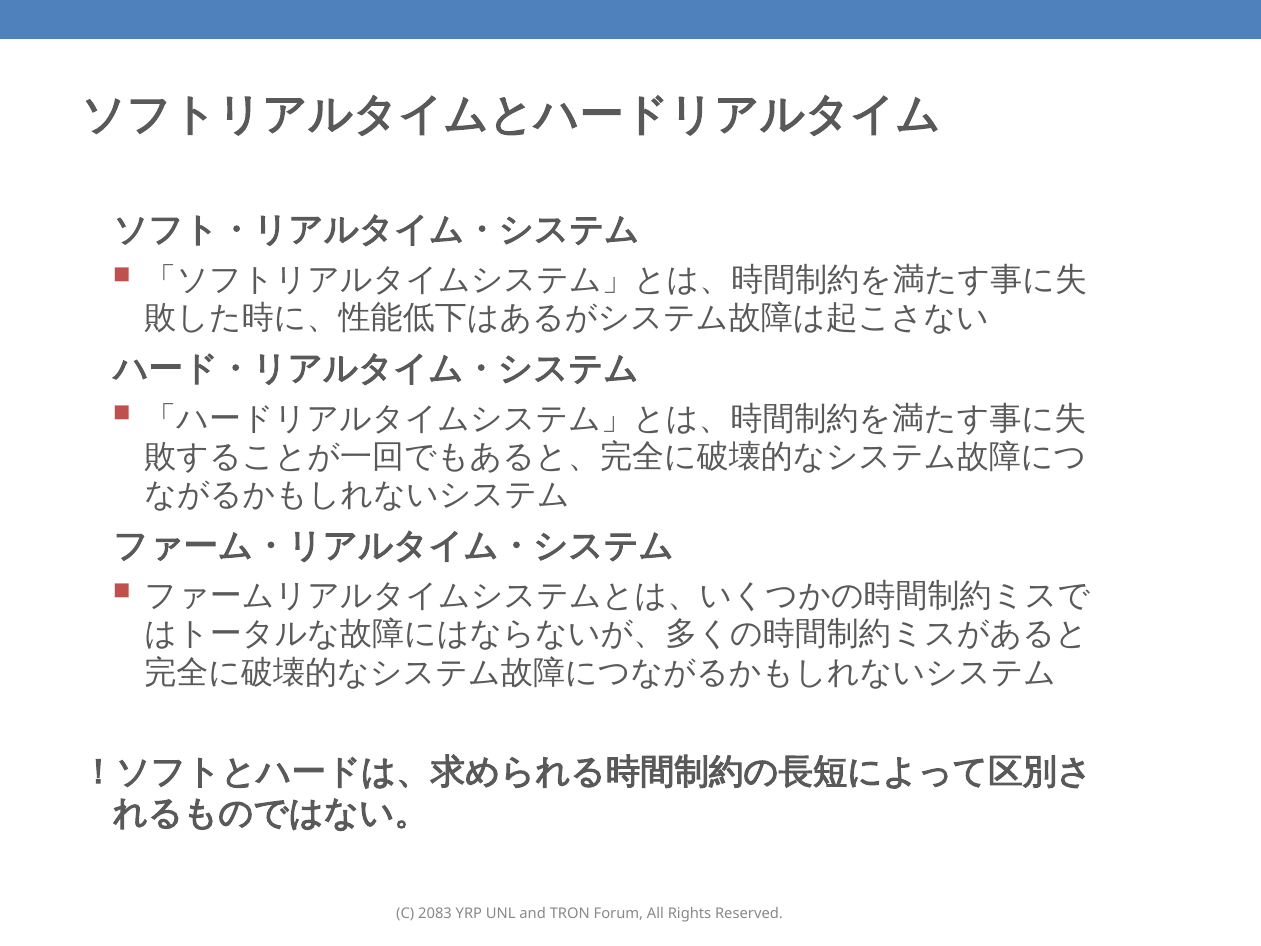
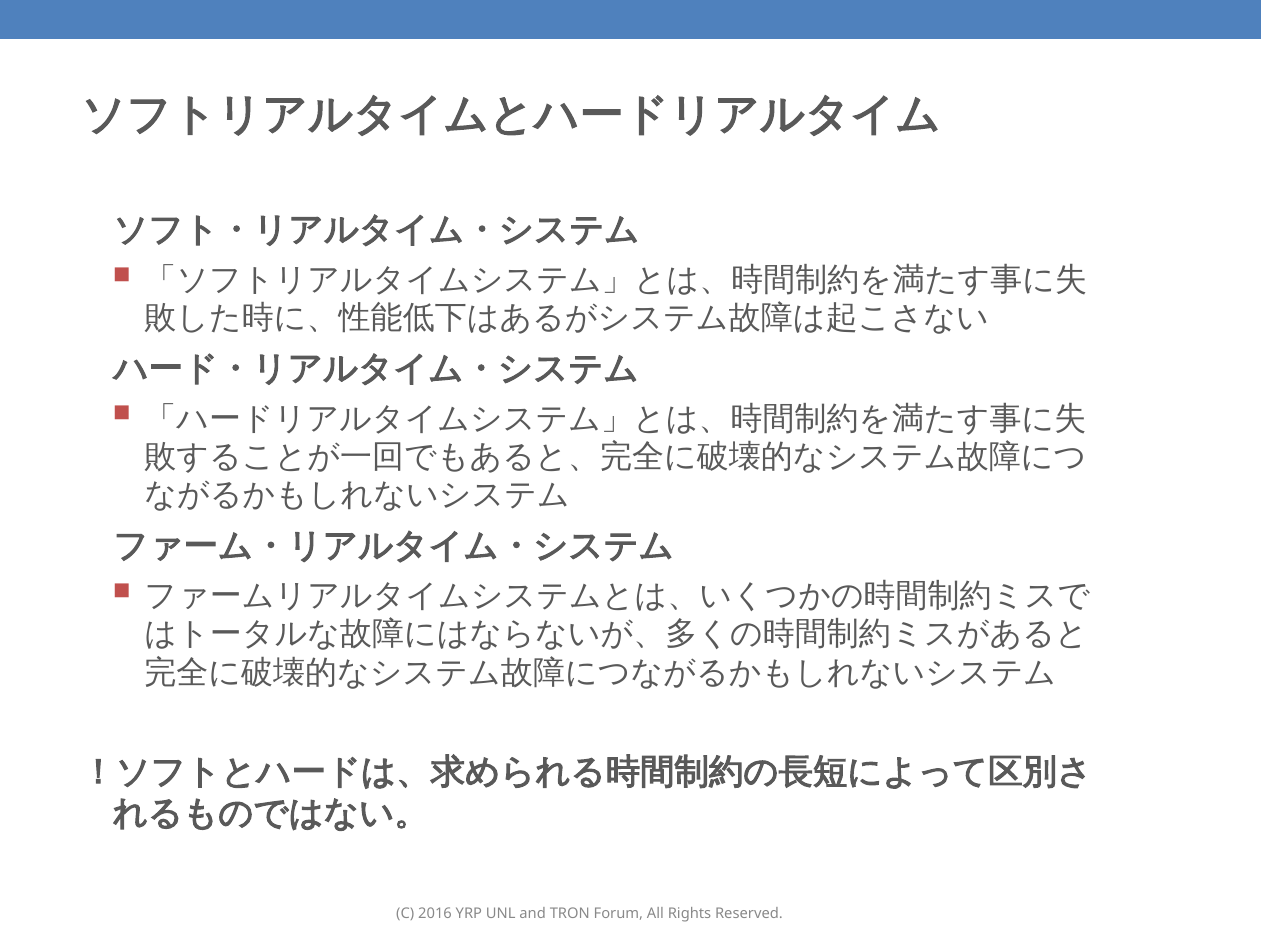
2083: 2083 -> 2016 (435, 914)
